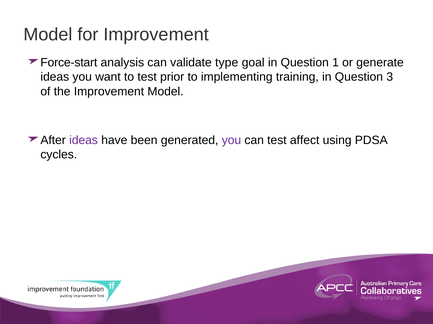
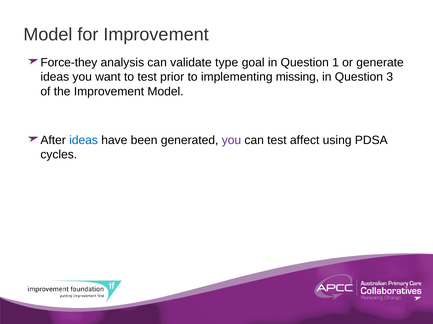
Force-start: Force-start -> Force-they (69, 63)
training: training -> missing (297, 77)
ideas colour: purple -> blue (84, 140)
